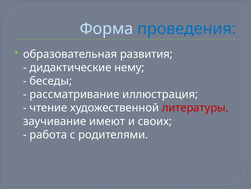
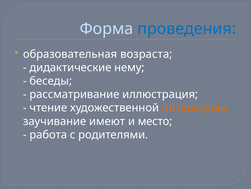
развития: развития -> возраста (146, 54)
литературы colour: red -> orange (195, 107)
своих: своих -> место (155, 121)
